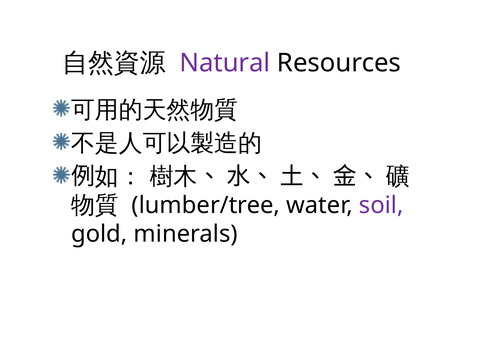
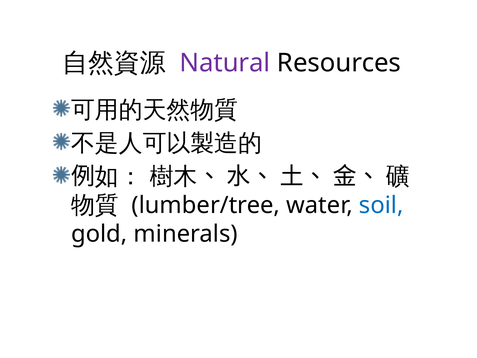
soil colour: purple -> blue (381, 205)
